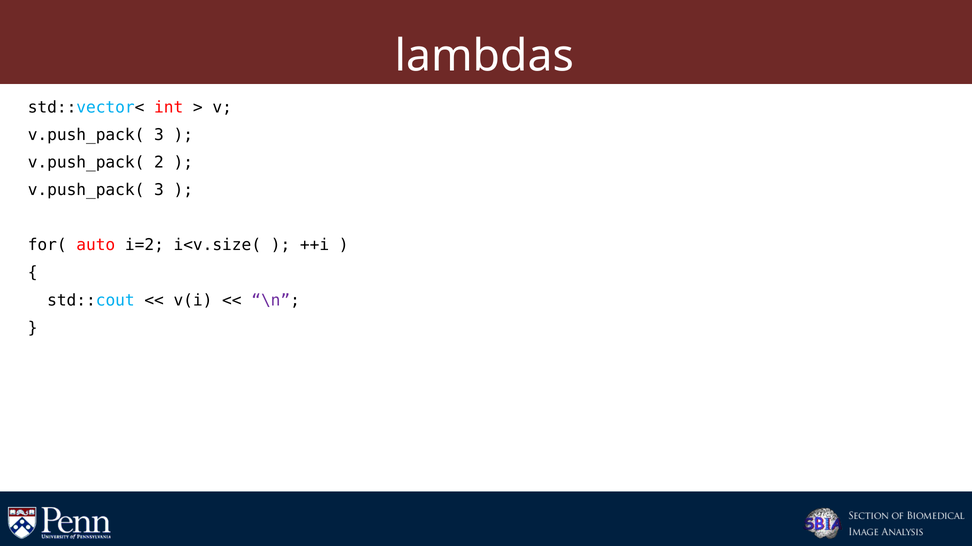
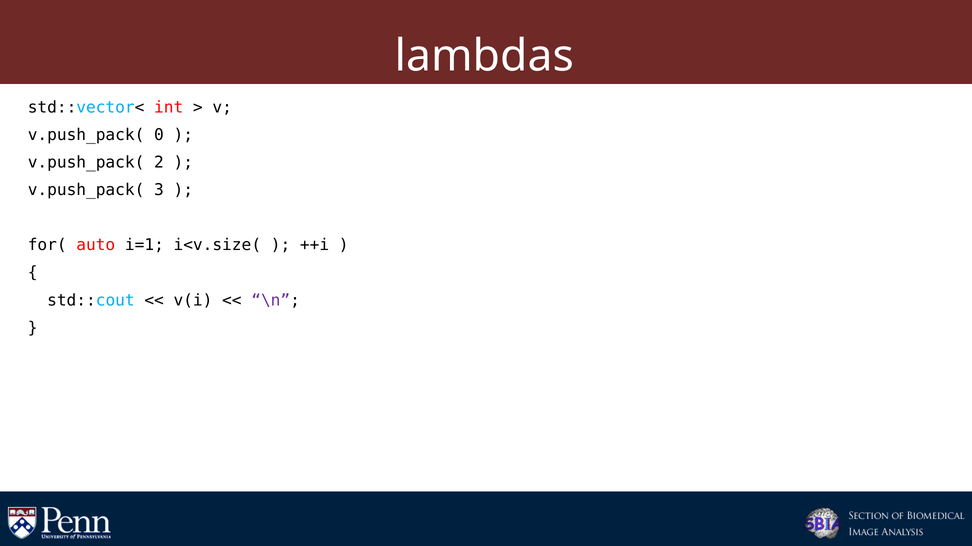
3: 3 -> 0 (159, 135)
i=2: i=2 -> i=1 (144, 245)
